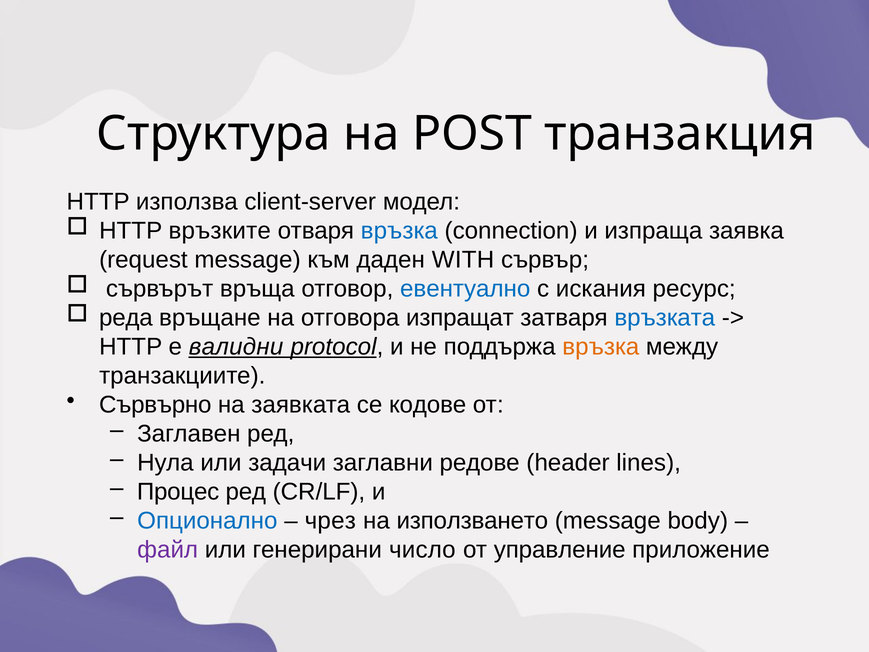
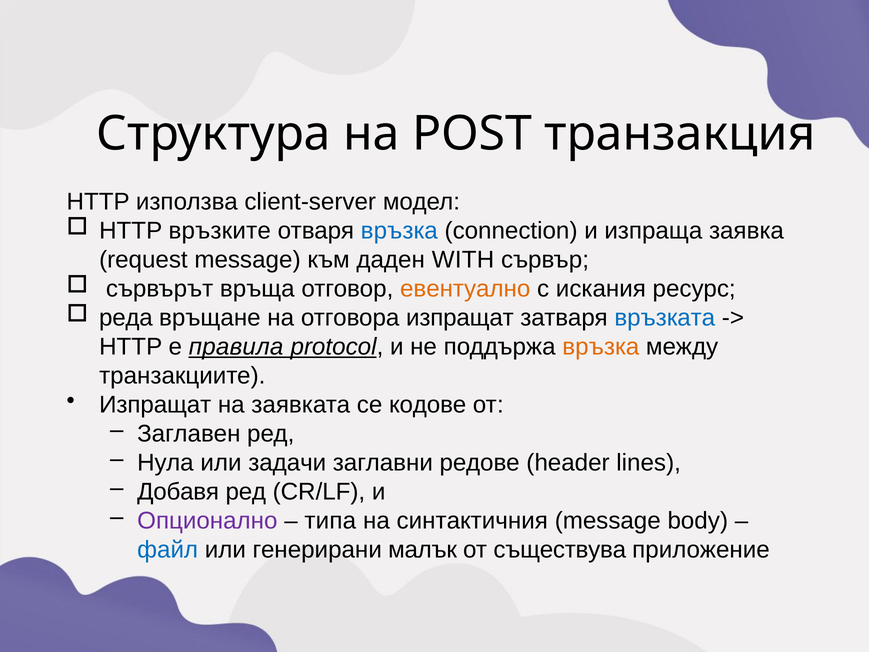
евентуално colour: blue -> orange (465, 289)
валидни: валидни -> правила (236, 346)
Сървърно: Сървърно -> Изпращат (155, 404)
Процес: Процес -> Добавя (178, 491)
Опционално colour: blue -> purple (207, 520)
чрез: чрез -> типа (330, 520)
използването: използването -> синтактичния (472, 520)
файл colour: purple -> blue (168, 549)
число: число -> малък (423, 549)
управление: управление -> съществува (560, 549)
